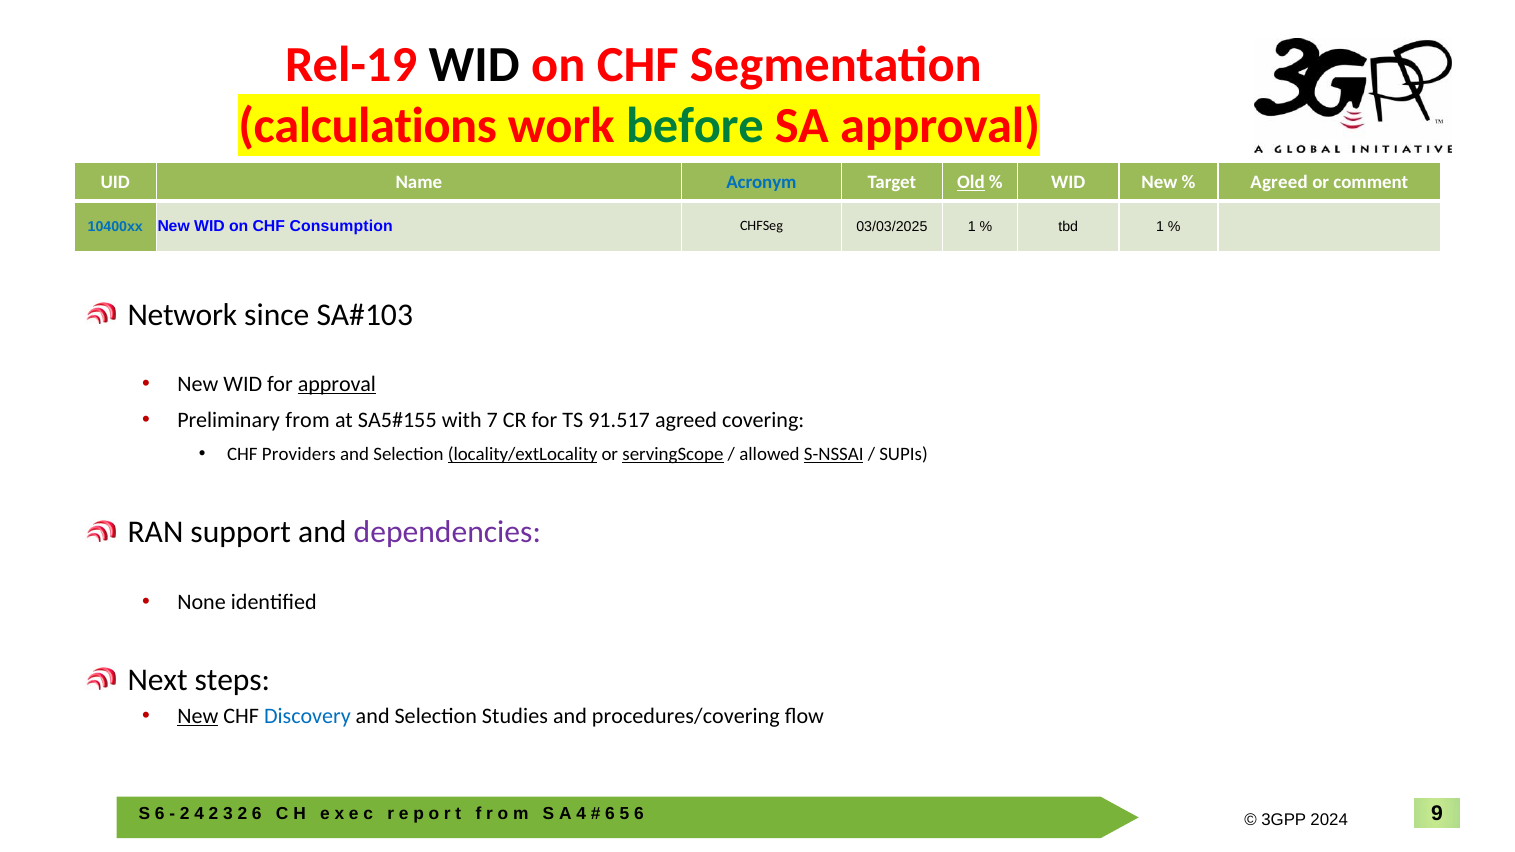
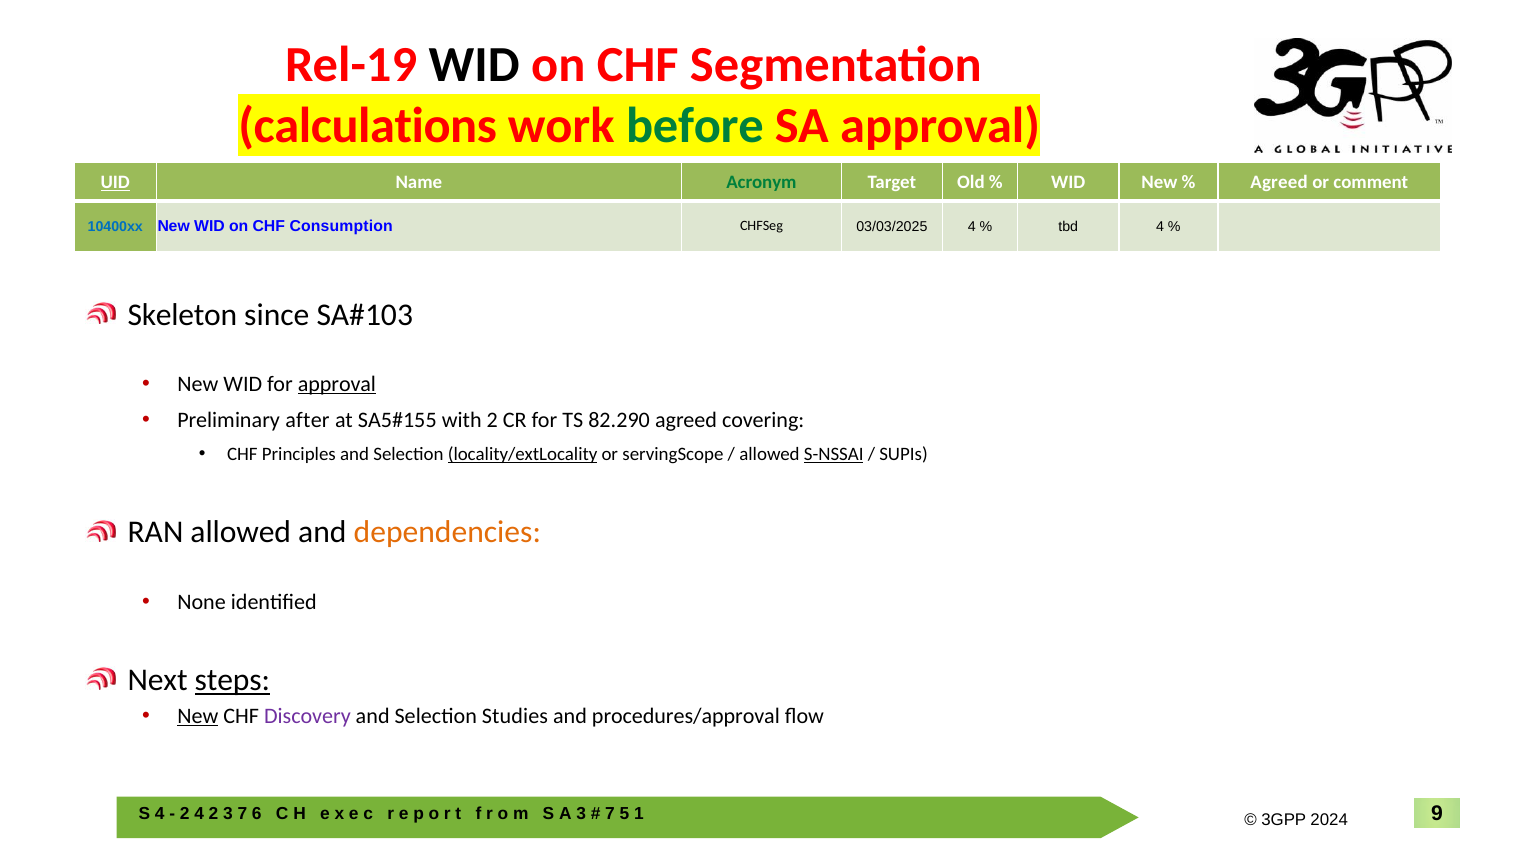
UID underline: none -> present (115, 183)
Acronym colour: blue -> green (761, 183)
Old underline: present -> none (971, 183)
03/03/2025 1: 1 -> 4 (972, 226)
tbd 1: 1 -> 4 (1160, 226)
Network: Network -> Skeleton (182, 315)
from: from -> after (308, 420)
with 7: 7 -> 2 (492, 420)
91.517: 91.517 -> 82.290 (619, 420)
Providers: Providers -> Principles (299, 454)
servingScope underline: present -> none (673, 454)
RAN support: support -> allowed (241, 533)
dependencies colour: purple -> orange (447, 533)
steps underline: none -> present (232, 680)
Discovery colour: blue -> purple (307, 716)
procedures/covering: procedures/covering -> procedures/approval (686, 716)
6: 6 -> 4 (160, 814)
2: 2 -> 7 (242, 814)
4: 4 -> 3 (581, 814)
6: 6 -> 7 (610, 814)
5 6: 6 -> 1 (639, 814)
